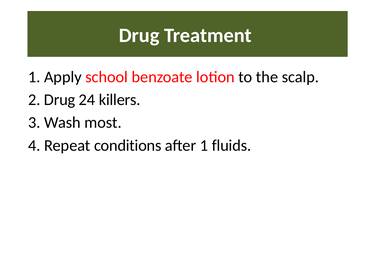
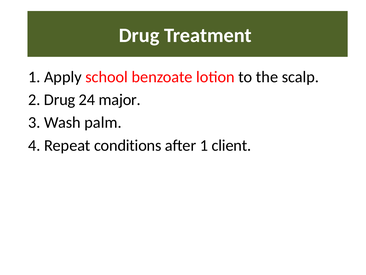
killers: killers -> major (120, 100)
most: most -> palm (103, 122)
fluids: fluids -> client (231, 145)
